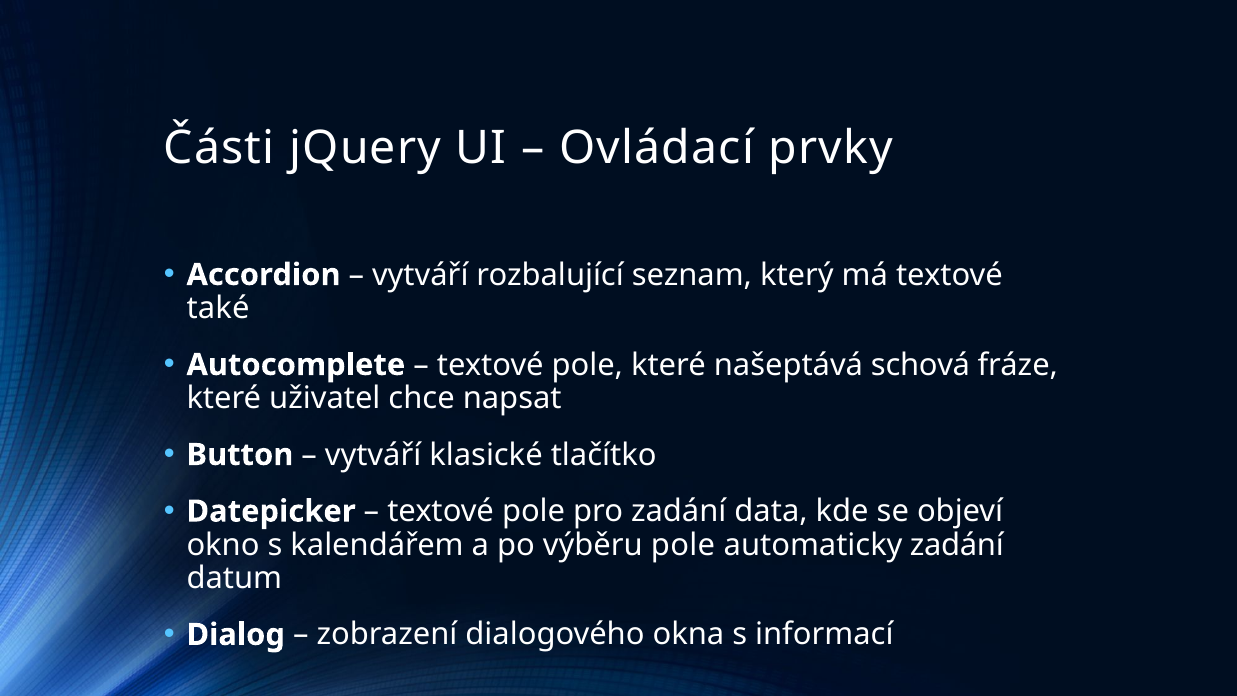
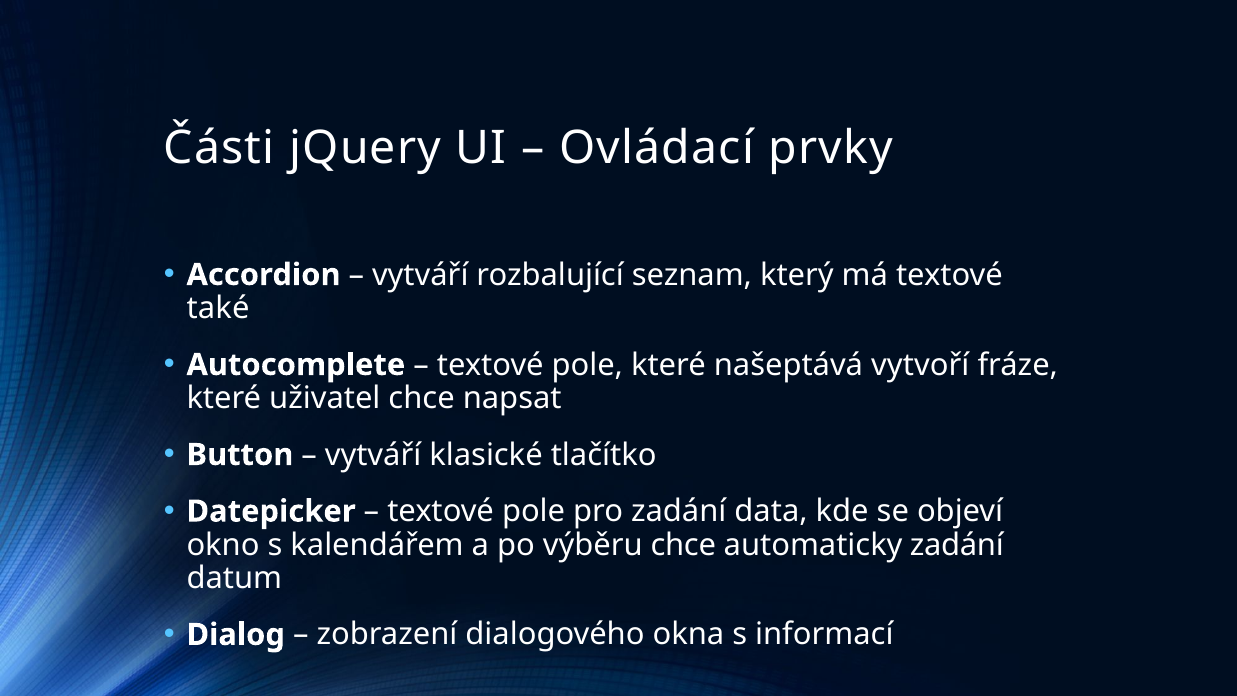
schová: schová -> vytvoří (920, 365)
výběru pole: pole -> chce (683, 545)
